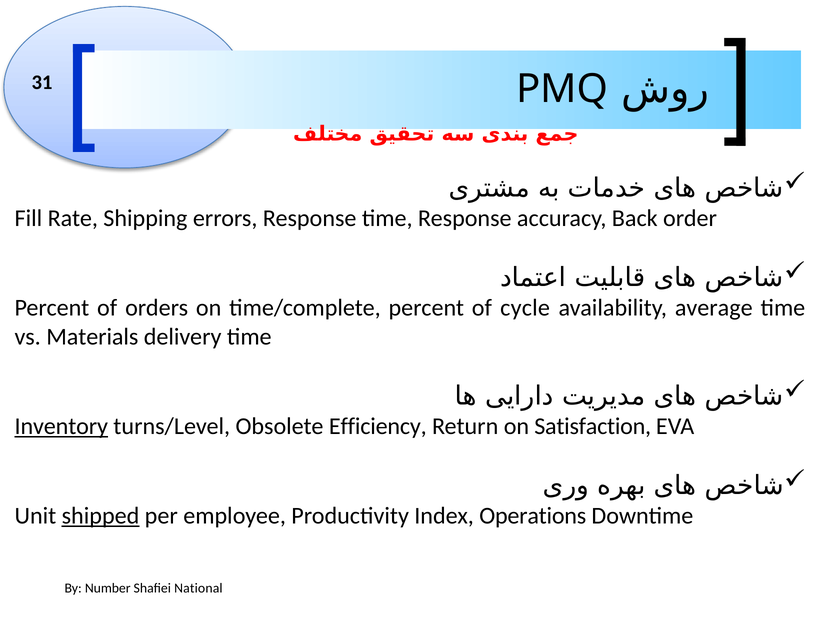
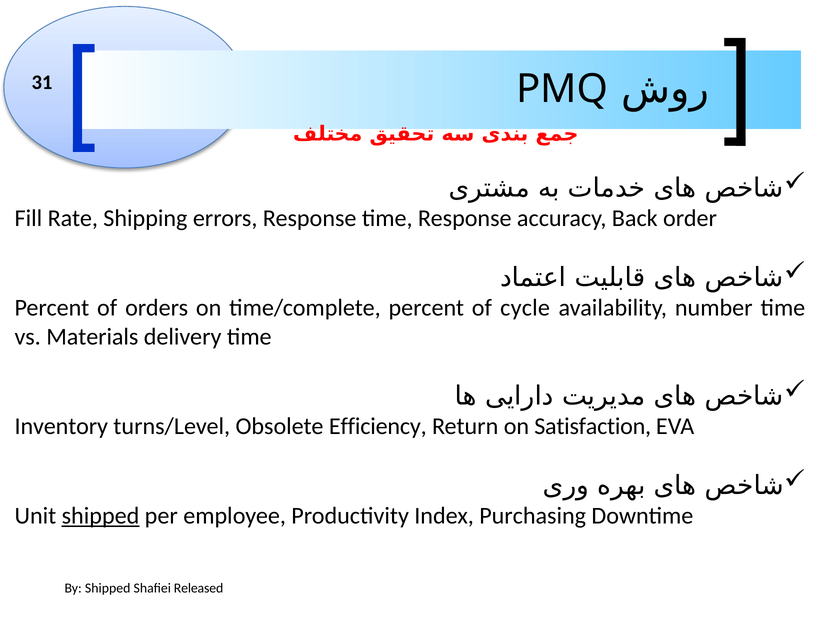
average: average -> number (714, 308)
Inventory underline: present -> none (61, 426)
Operations: Operations -> Purchasing (533, 516)
By Number: Number -> Shipped (108, 588)
National: National -> Released (199, 588)
